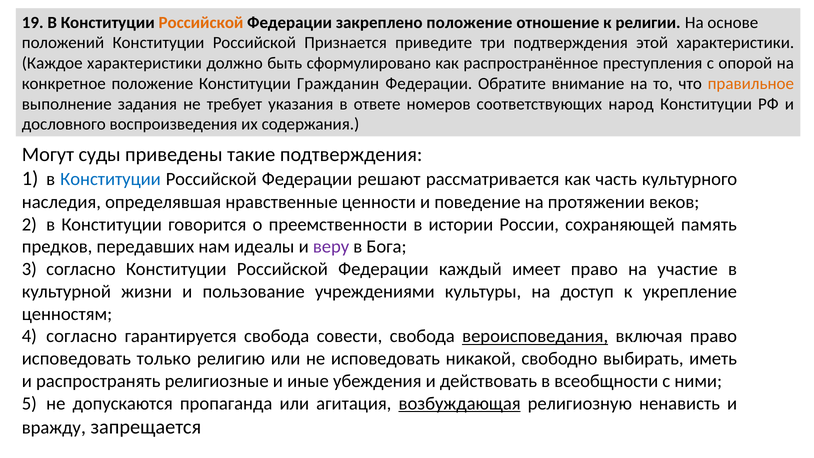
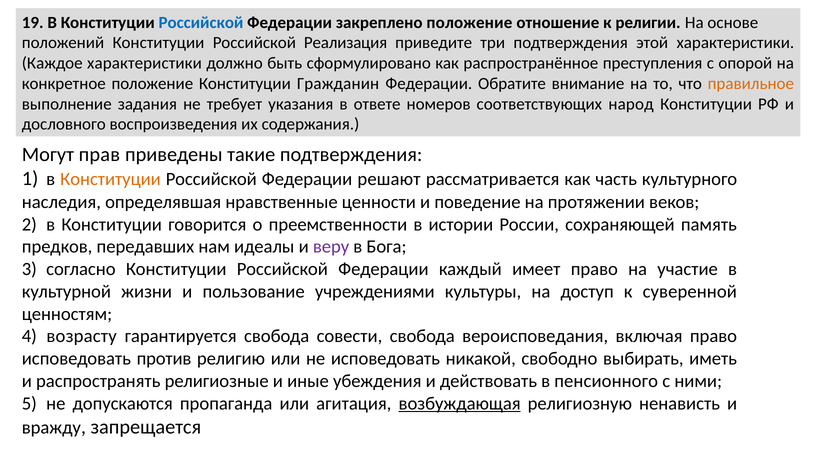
Российской colour: orange -> blue (201, 22)
Признается: Признается -> Реализация (346, 43)
суды: суды -> прав (99, 154)
Конституции colour: blue -> orange (111, 179)
укрепление: укрепление -> суверенной (690, 291)
4 согласно: согласно -> возрасту (82, 336)
вероисповедания underline: present -> none (535, 336)
только: только -> против (164, 359)
всеобщности: всеобщности -> пенсионного (606, 381)
